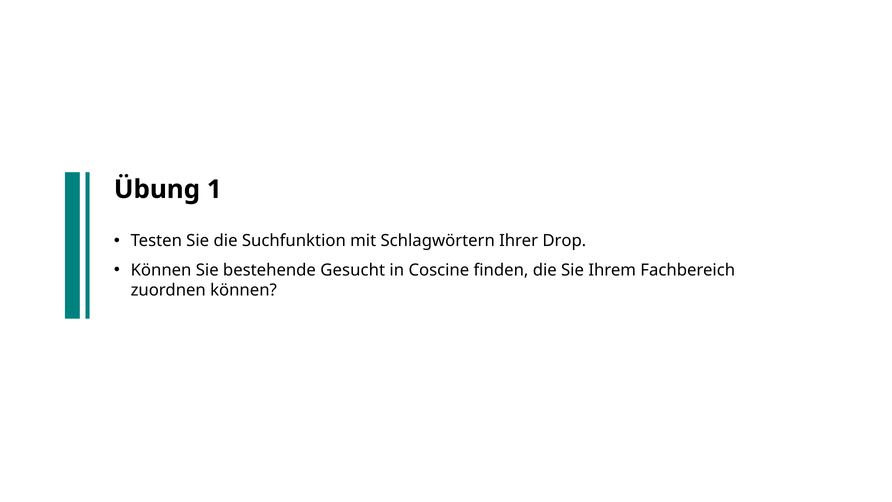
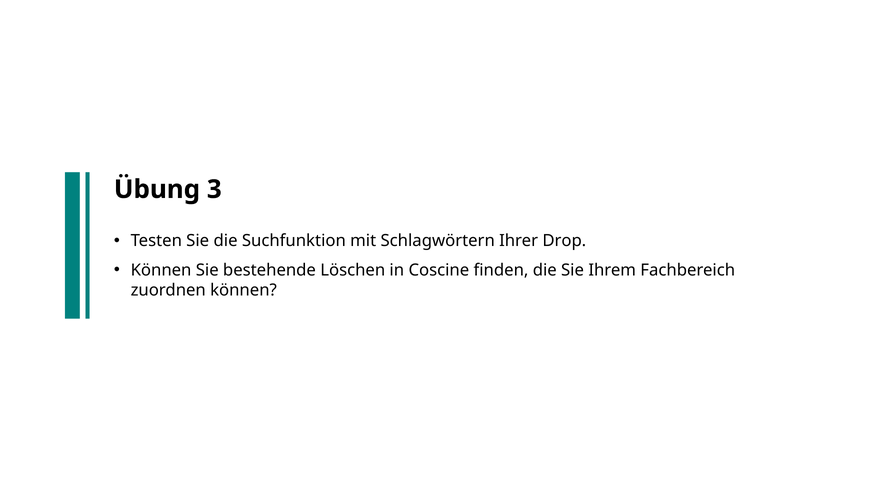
1: 1 -> 3 (214, 189)
Gesucht: Gesucht -> Löschen (353, 270)
